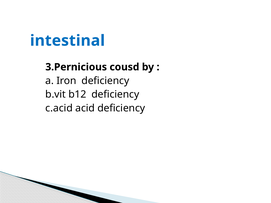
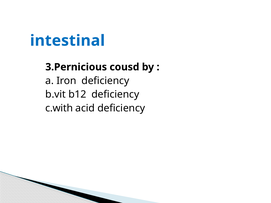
c.acid: c.acid -> c.with (59, 108)
